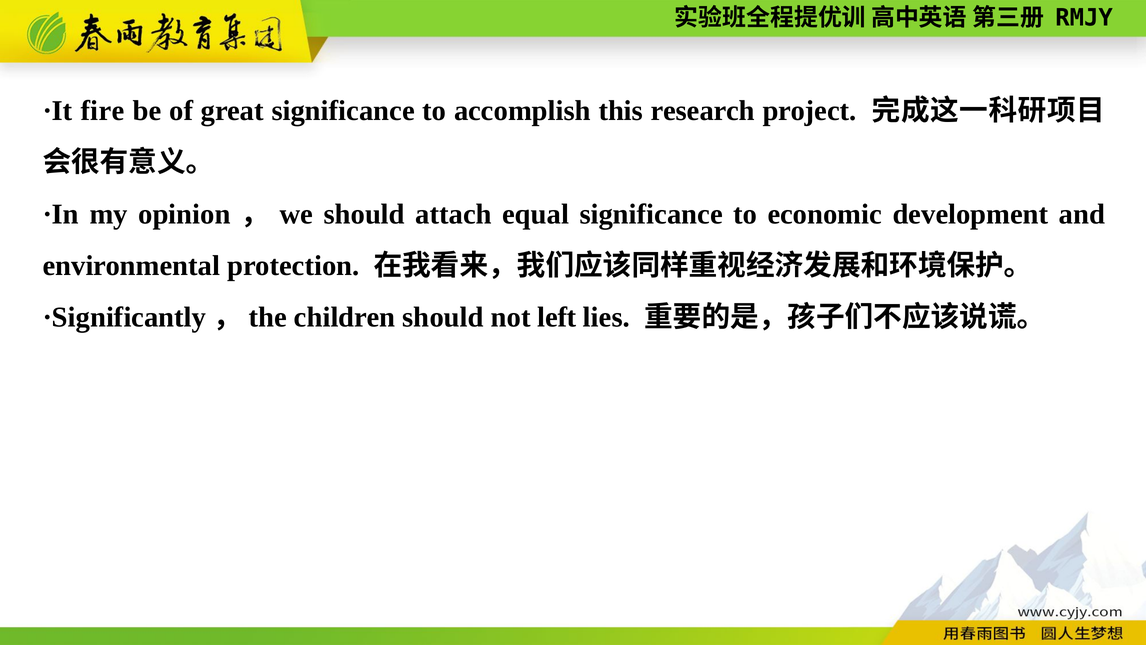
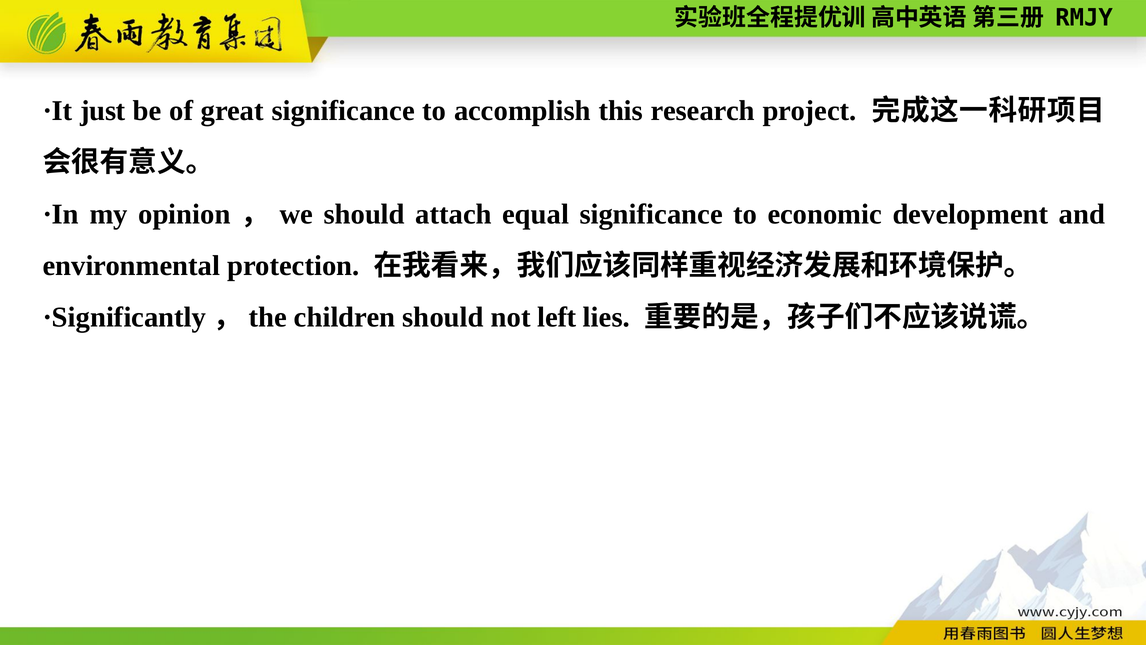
fire: fire -> just (103, 111)
